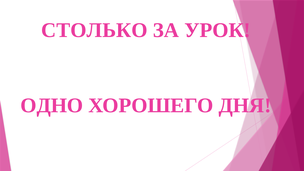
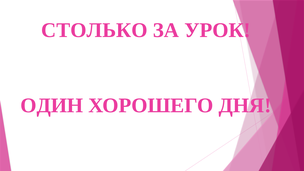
ОДНО: ОДНО -> ОДИН (52, 106)
